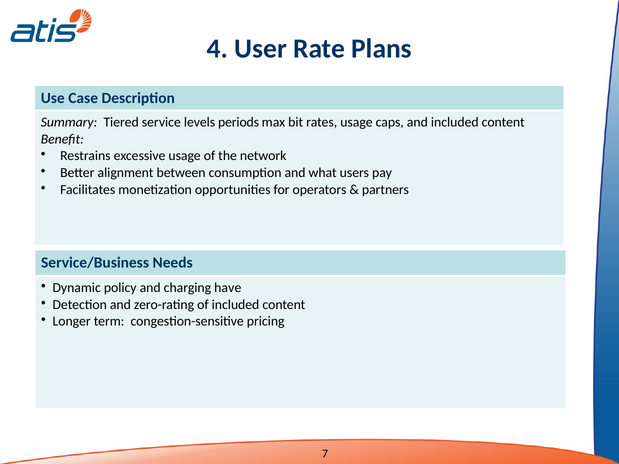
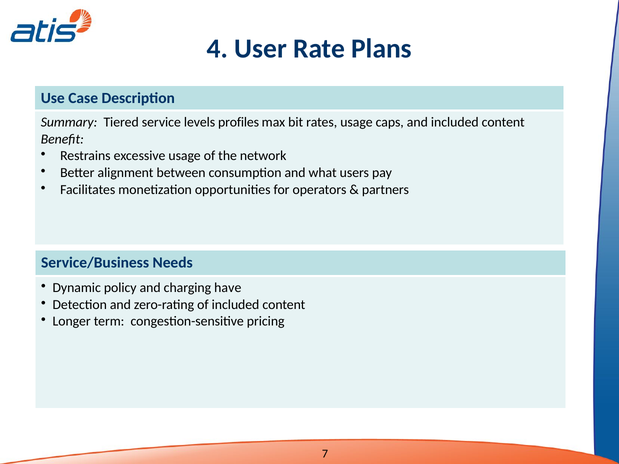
periods: periods -> profiles (239, 122)
